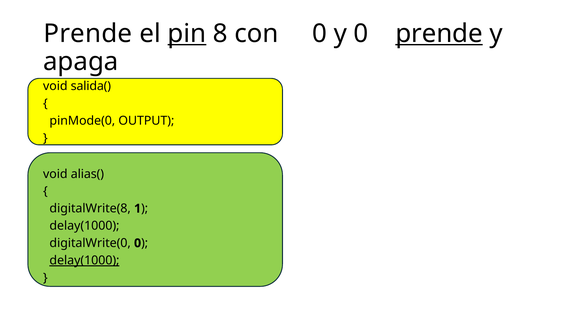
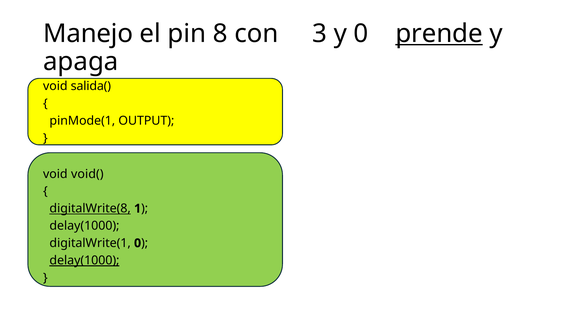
Prende: Prende -> Manejo (88, 33)
pin underline: present -> none (187, 33)
con 0: 0 -> 3 (320, 33)
pinMode(0: pinMode(0 -> pinMode(1 (82, 121)
alias(: alias( -> void( (87, 174)
digitalWrite(8 underline: none -> present (90, 208)
digitalWrite(0: digitalWrite(0 -> digitalWrite(1 (90, 243)
